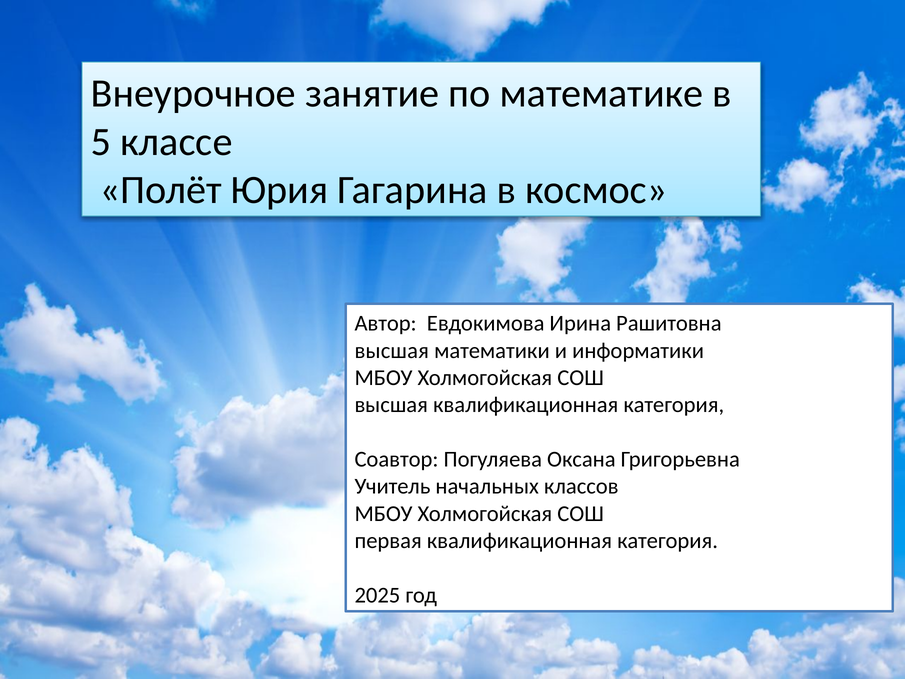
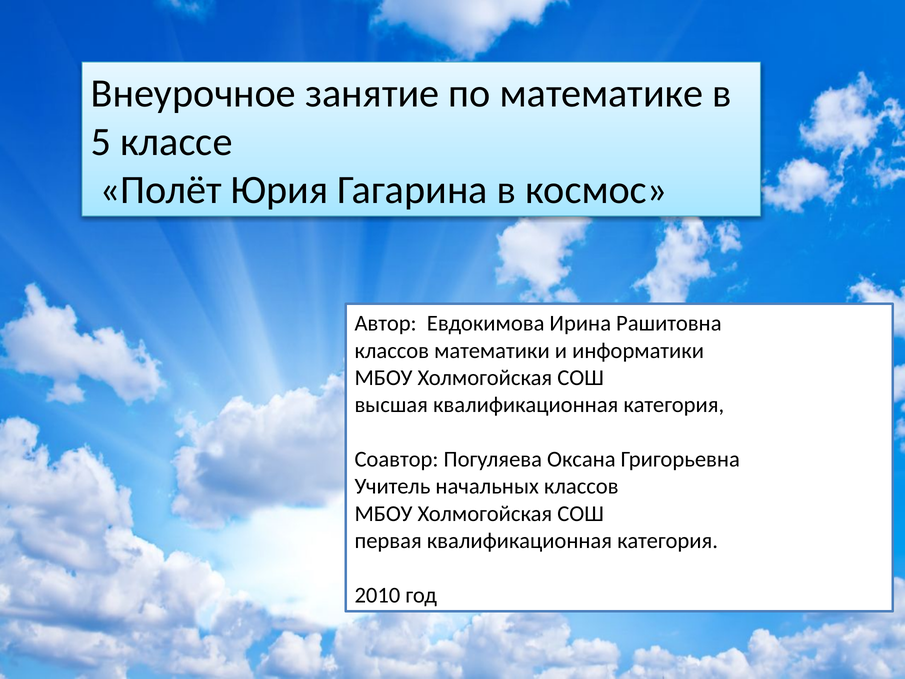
высшая: высшая -> классов (392, 350)
2025: 2025 -> 2010 (377, 595)
